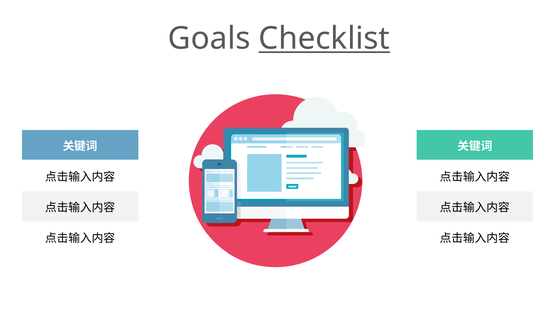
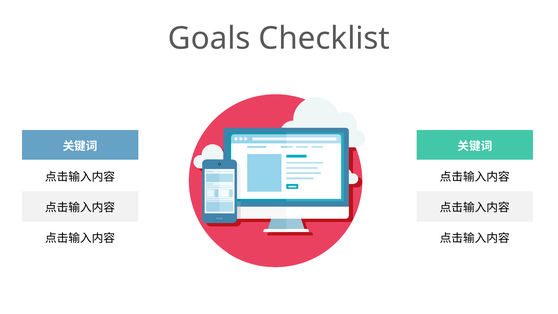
Checklist underline: present -> none (324, 39)
